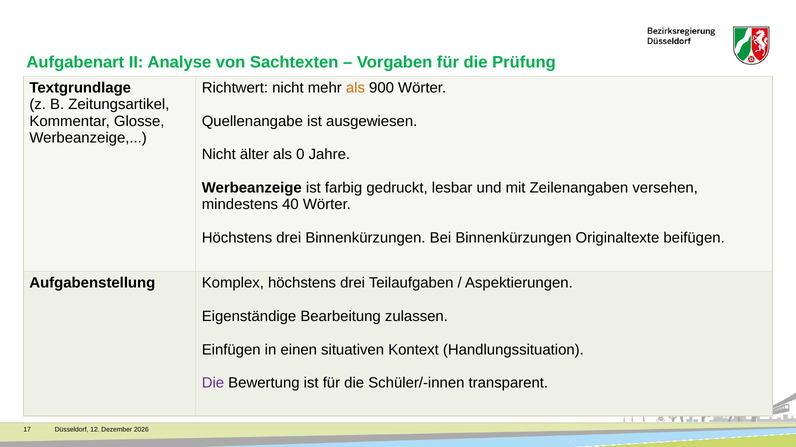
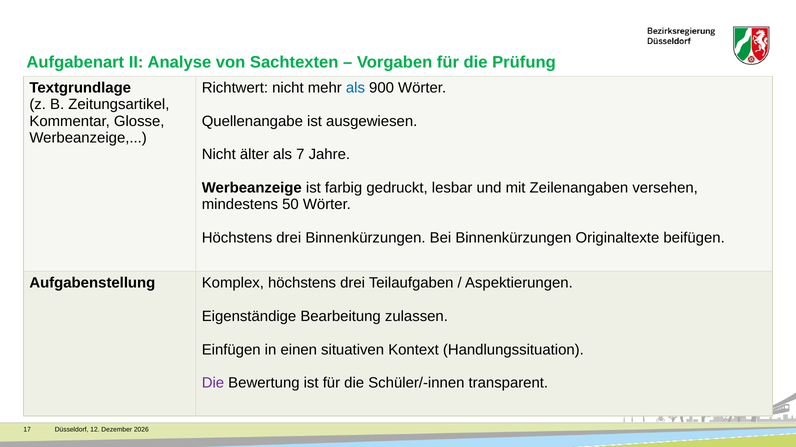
als colour: orange -> blue (355, 88)
0: 0 -> 7 (300, 155)
40: 40 -> 50 (290, 205)
